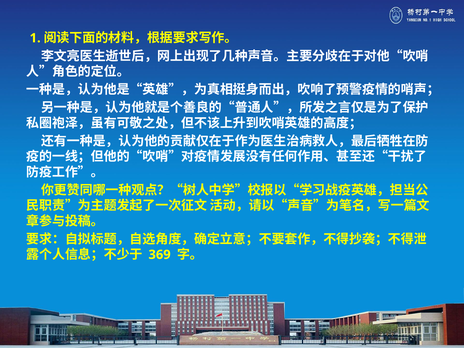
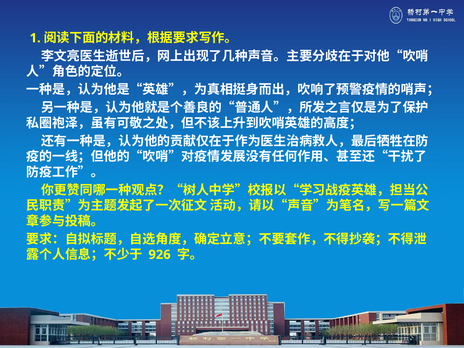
369: 369 -> 926 (160, 255)
